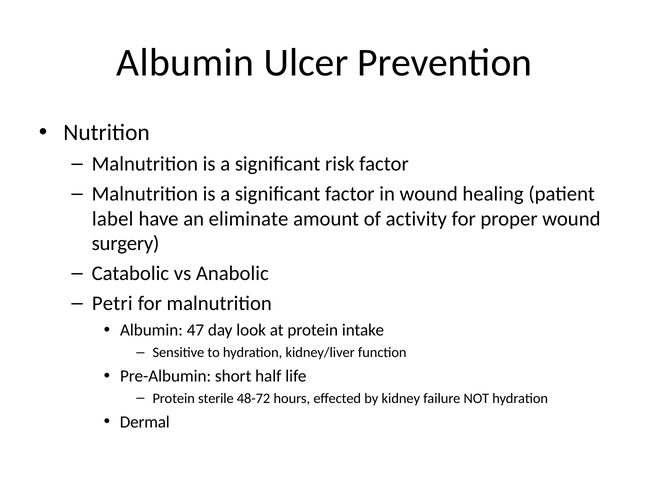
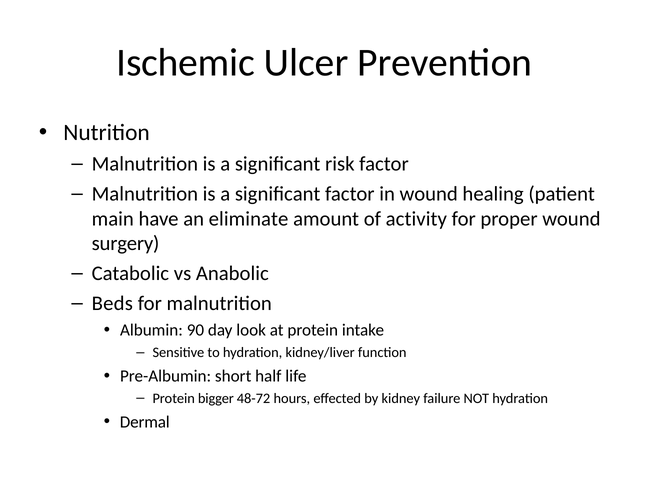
Albumin: Albumin -> Ischemic (186, 63)
label: label -> main (113, 219)
Petri: Petri -> Beds (112, 303)
47: 47 -> 90 (195, 330)
sterile: sterile -> bigger (216, 398)
